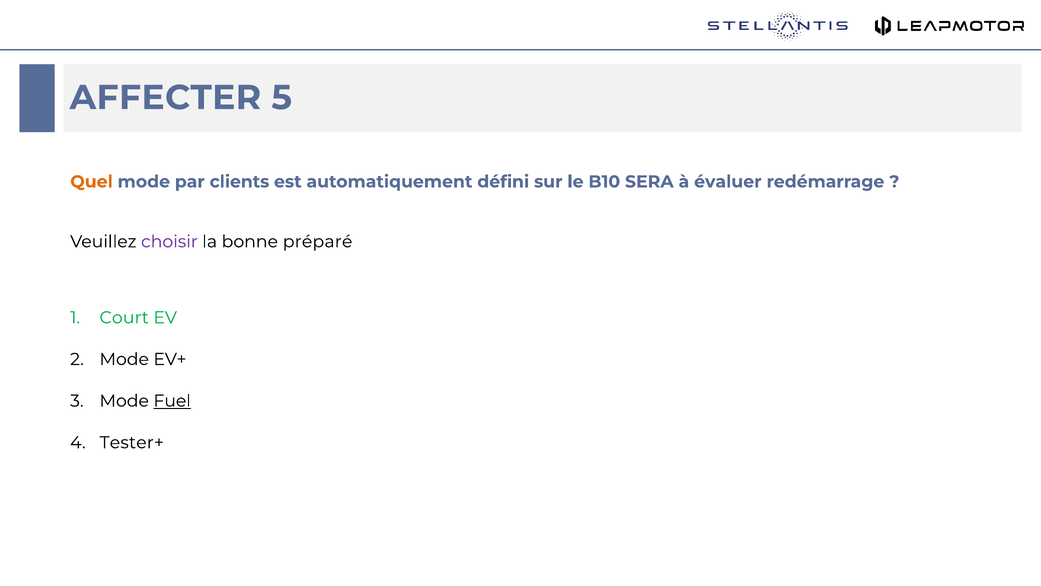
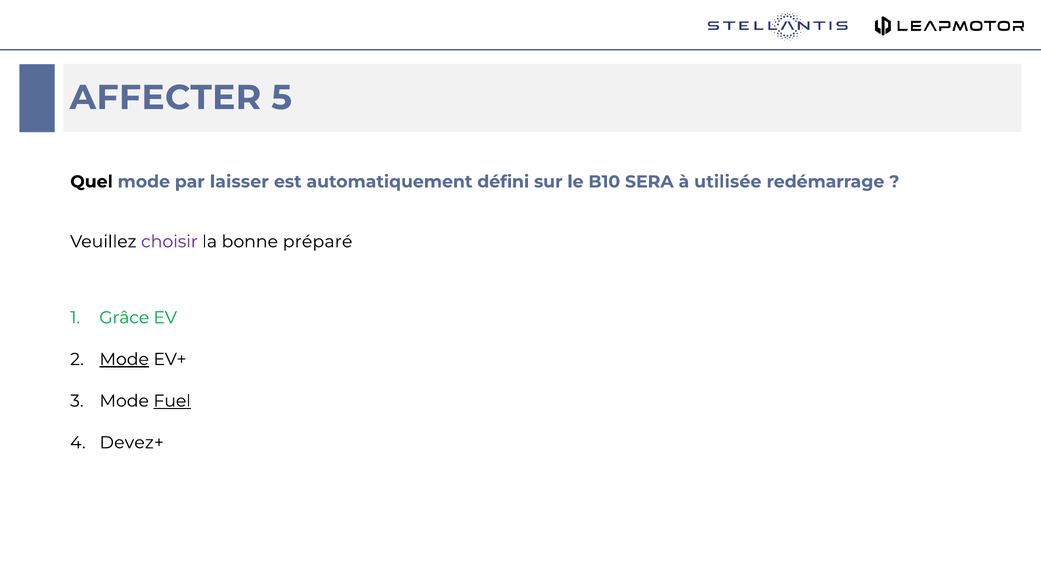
Quel colour: orange -> black (91, 182)
clients: clients -> laisser (239, 182)
évaluer: évaluer -> utilisée (728, 182)
Court: Court -> Grâce (124, 317)
Mode underline: none -> present (124, 359)
Tester+: Tester+ -> Devez+ (132, 442)
